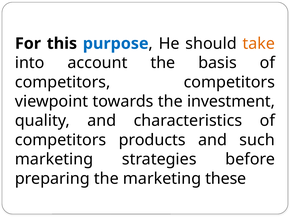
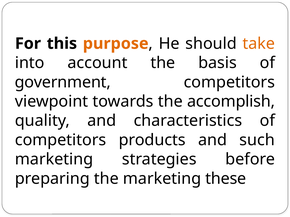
purpose colour: blue -> orange (116, 44)
competitors: competitors -> government (63, 82)
investment: investment -> accomplish (231, 102)
